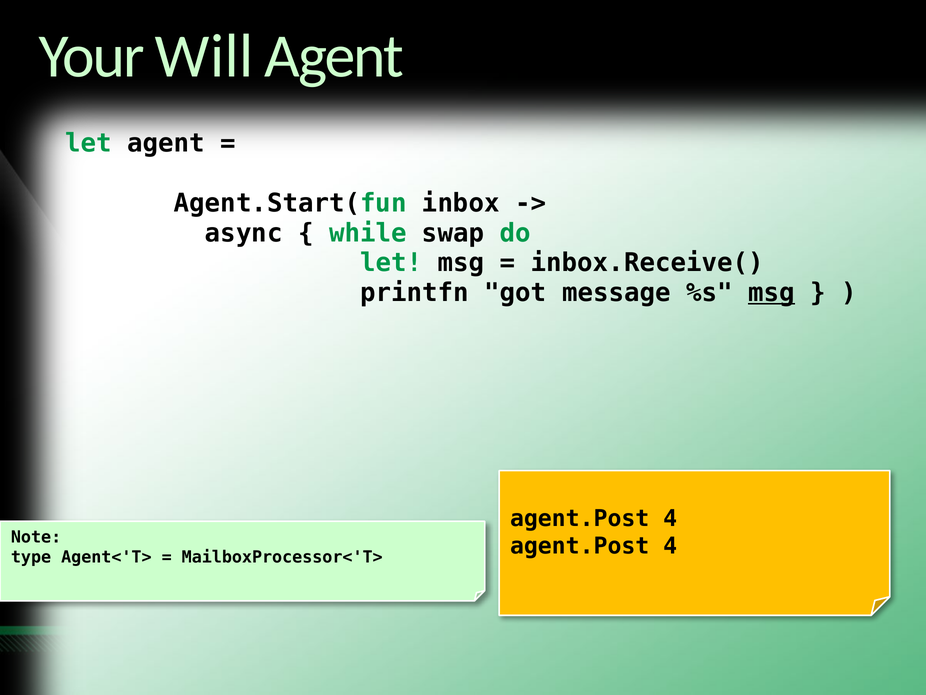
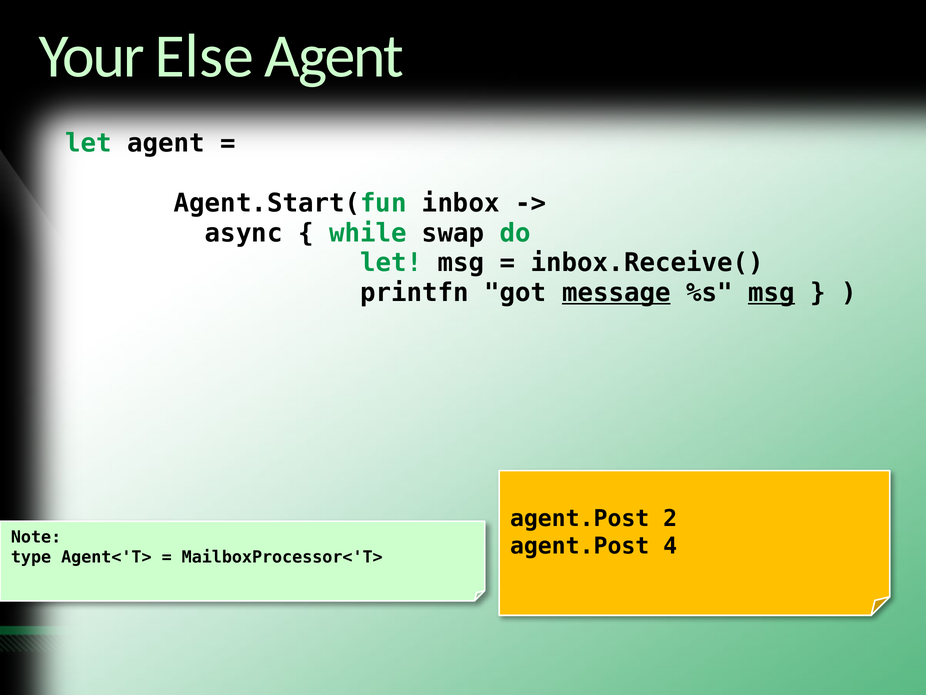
Will: Will -> Else (204, 56)
message underline: none -> present (616, 293)
4: 4 -> 2 (670, 518)
